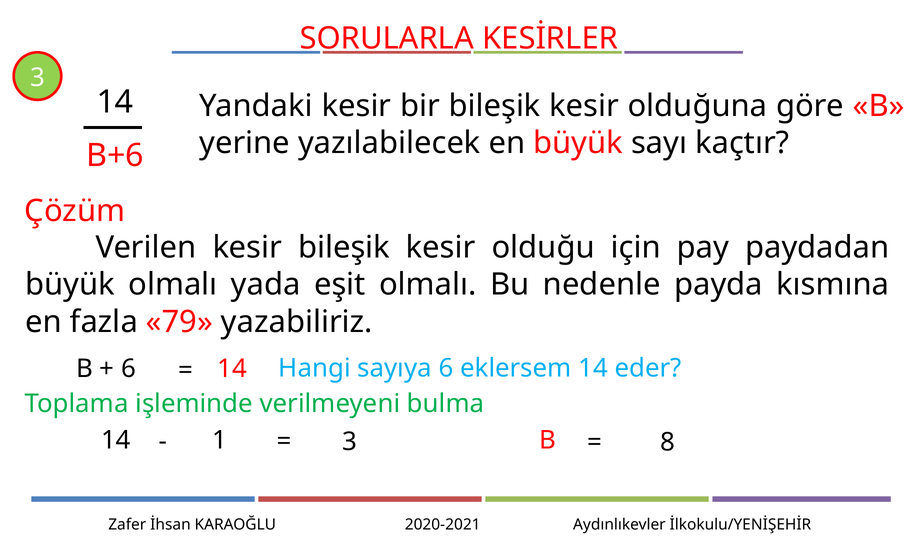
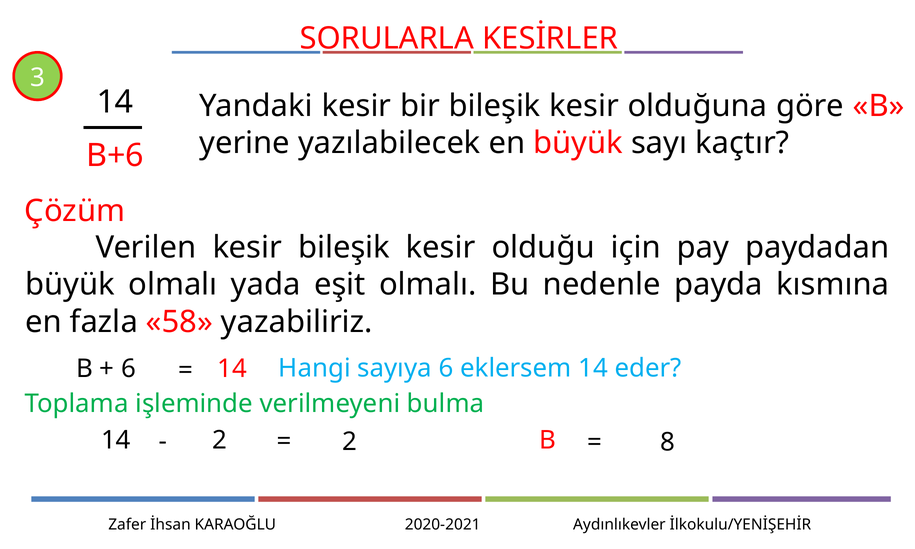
79: 79 -> 58 (179, 322)
1: 1 -> 2 (220, 440)
3: 3 -> 2 (350, 442)
